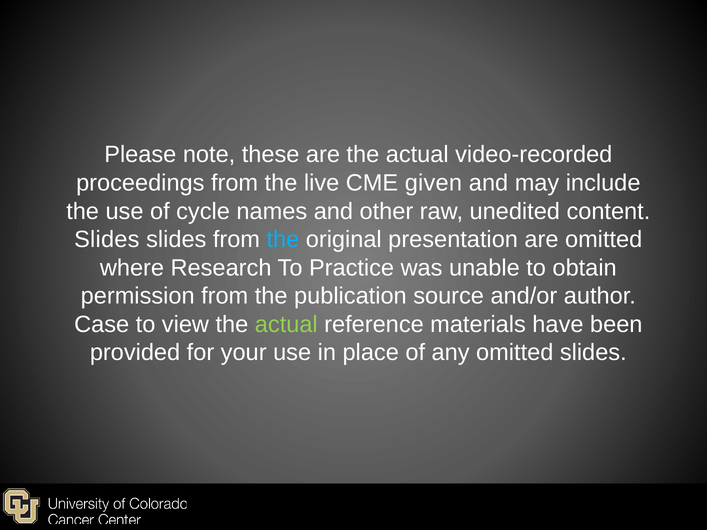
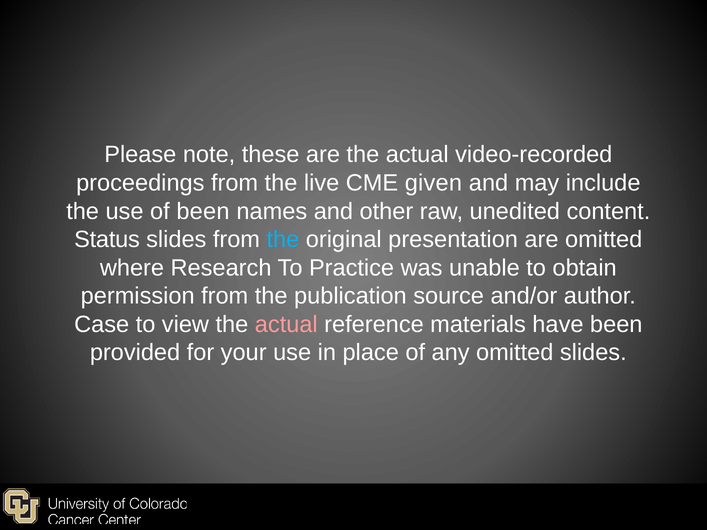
of cycle: cycle -> been (203, 211)
Slides: Slides -> Status (107, 240)
actual colour: light green -> pink (286, 324)
